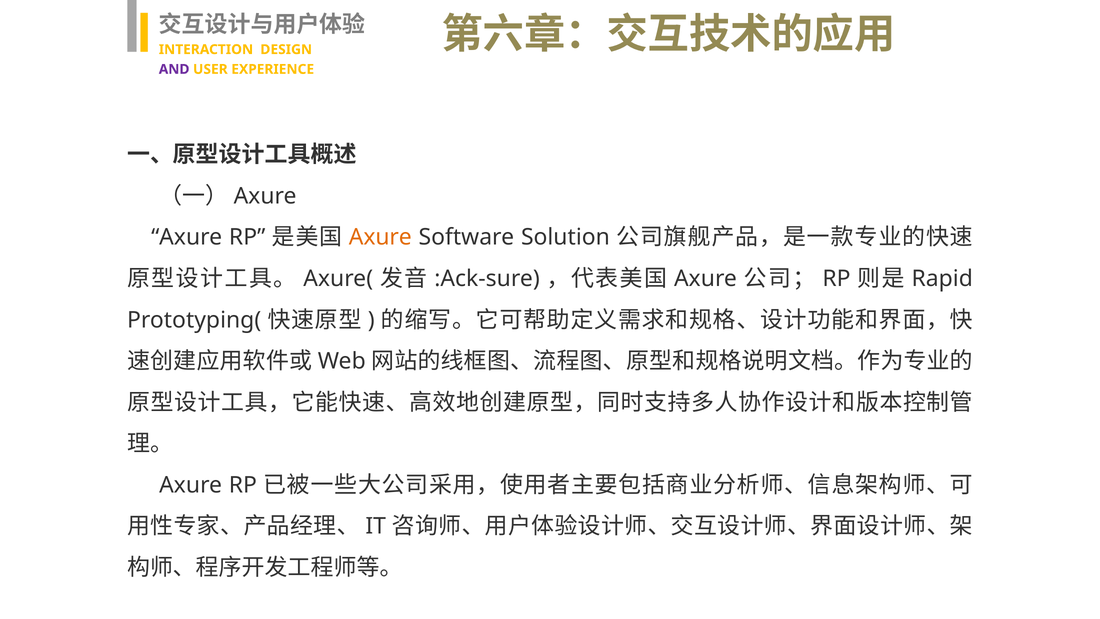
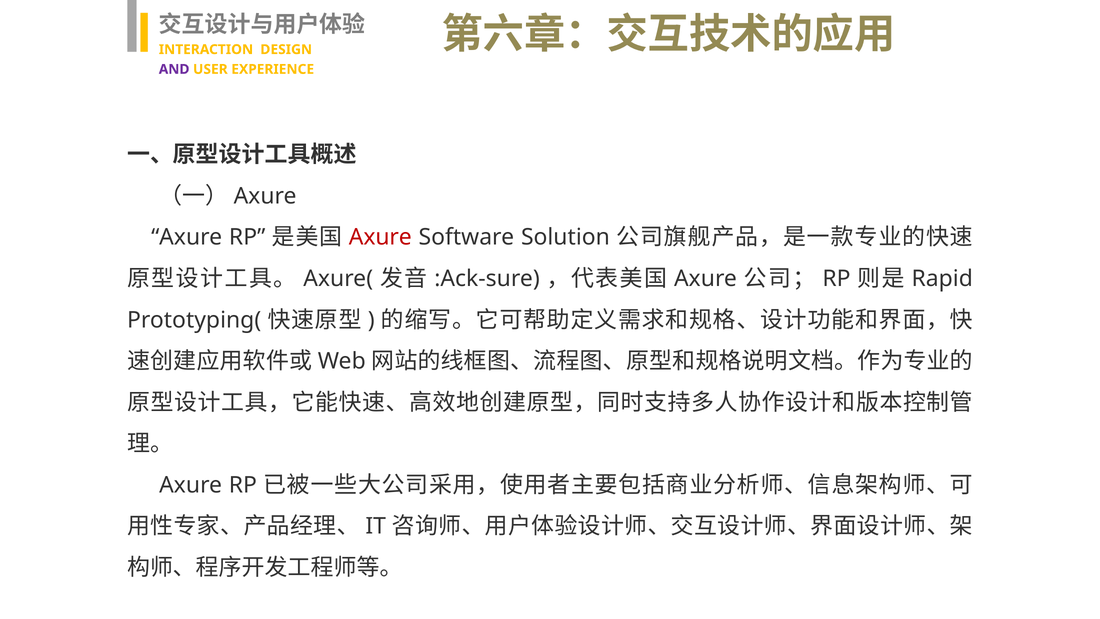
Axure colour: orange -> red (380, 237)
